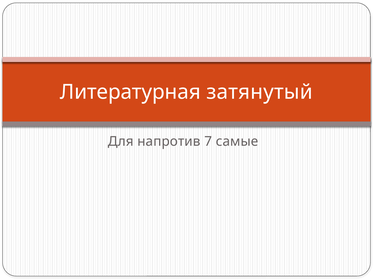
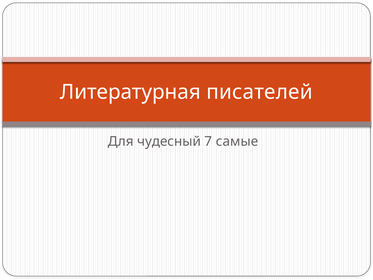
затянутый: затянутый -> писателей (259, 92)
напротив: напротив -> чудесный (169, 141)
